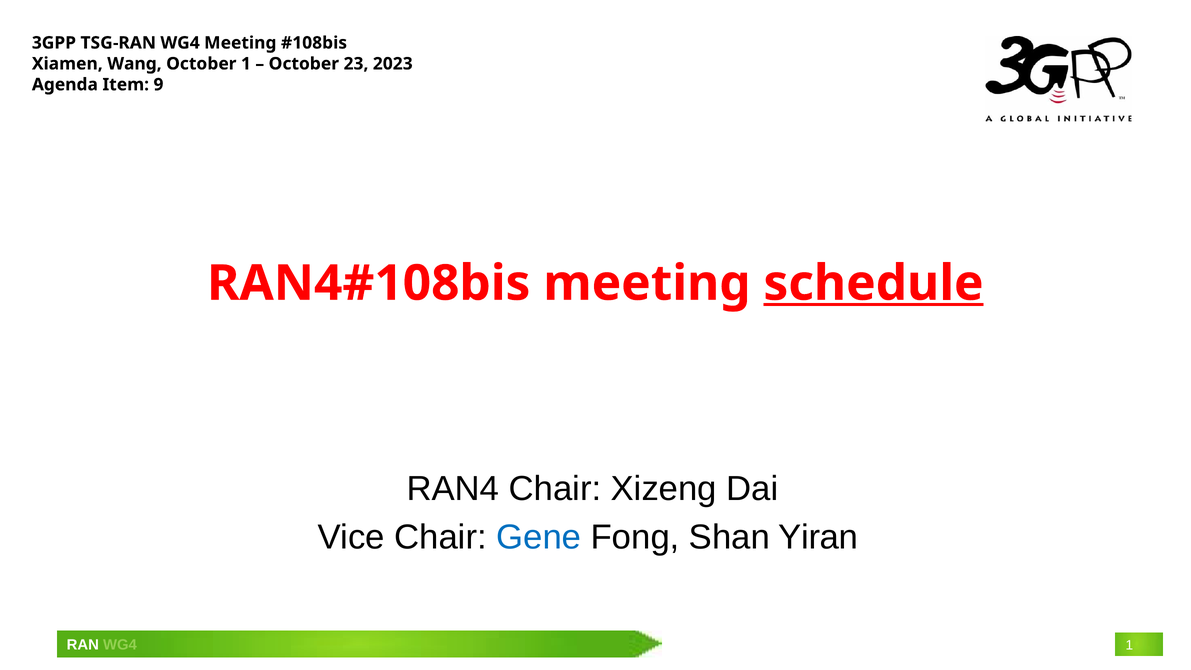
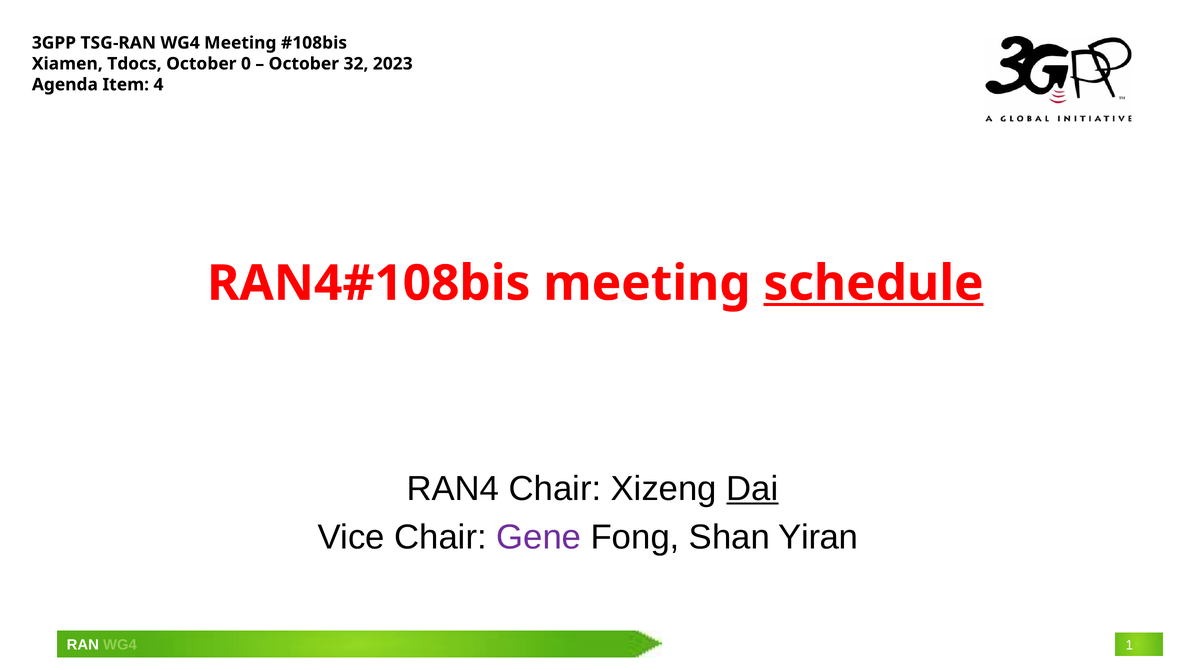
Wang: Wang -> Tdocs (134, 64)
October 1: 1 -> 0 (246, 64)
23: 23 -> 32 (356, 64)
9: 9 -> 4 (158, 85)
Dai underline: none -> present (752, 489)
Gene colour: blue -> purple (539, 537)
